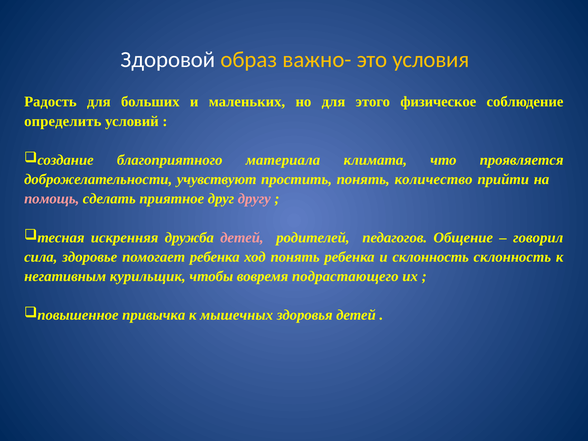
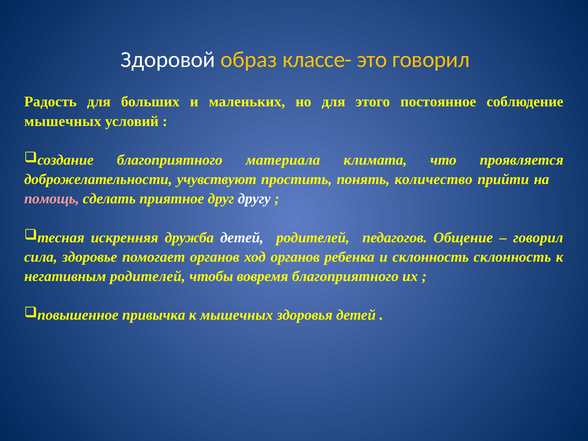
важно-: важно- -> классе- (317, 60)
это условия: условия -> говорил (431, 60)
физическое: физическое -> постоянное (438, 102)
определить: определить -> мышечных (63, 121)
другу colour: pink -> white (254, 199)
детей colour: pink -> white (242, 238)
помогает ребенка: ребенка -> органов (215, 257)
ход понять: понять -> органов (295, 257)
негативным курильщик: курильщик -> родителей (148, 276)
вовремя подрастающего: подрастающего -> благоприятного (345, 276)
